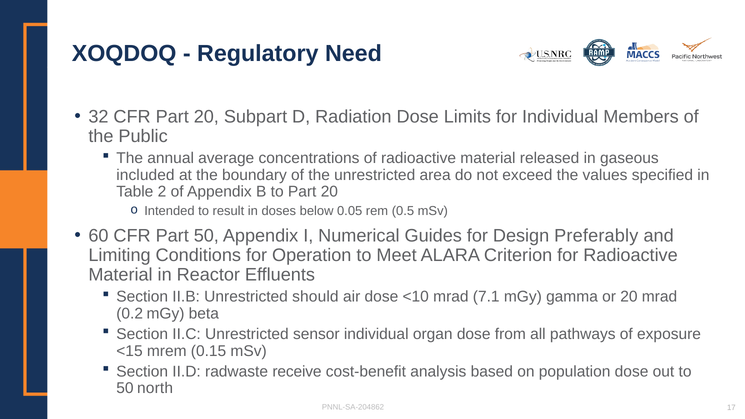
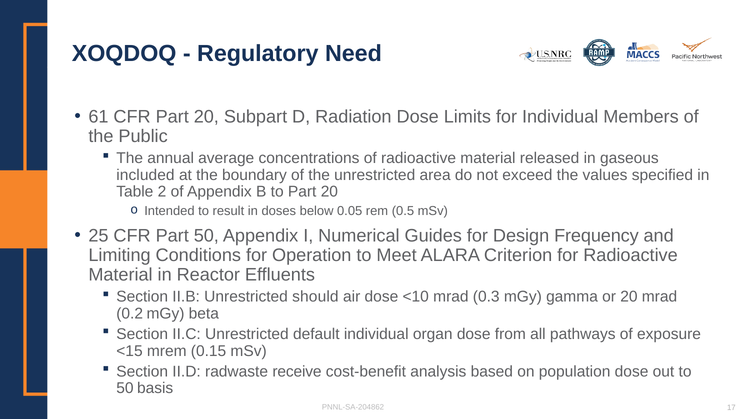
32: 32 -> 61 (98, 117)
60: 60 -> 25 (98, 236)
Preferably: Preferably -> Frequency (596, 236)
7.1: 7.1 -> 0.3 (486, 297)
sensor: sensor -> default (316, 334)
north: north -> basis (155, 388)
